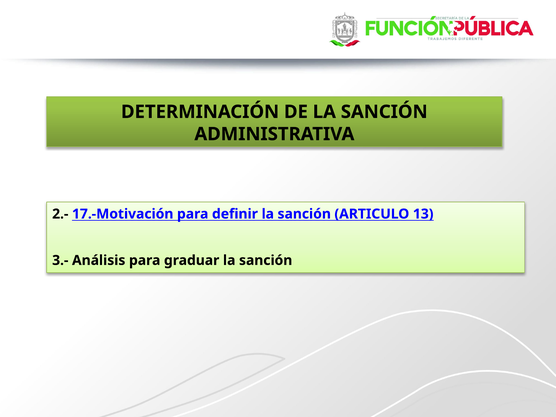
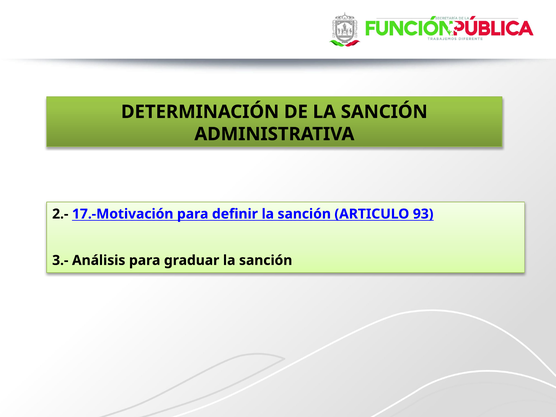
13: 13 -> 93 (423, 214)
